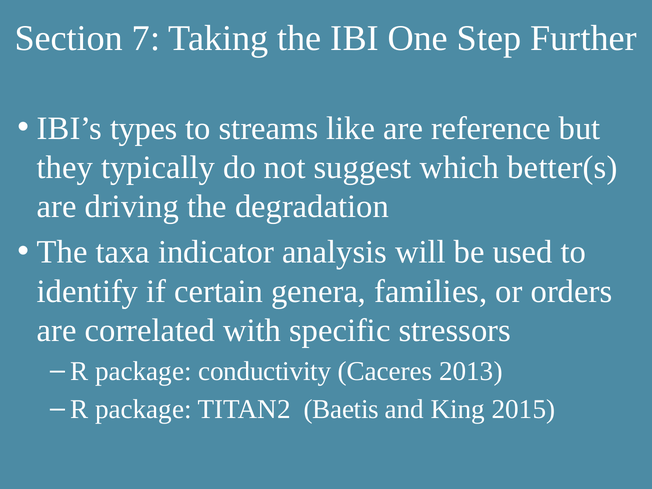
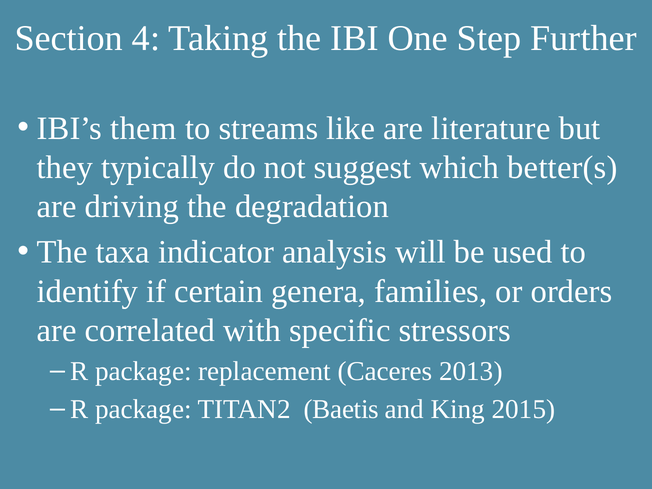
7: 7 -> 4 (146, 38)
types: types -> them (144, 128)
reference: reference -> literature (491, 128)
conductivity: conductivity -> replacement (265, 371)
